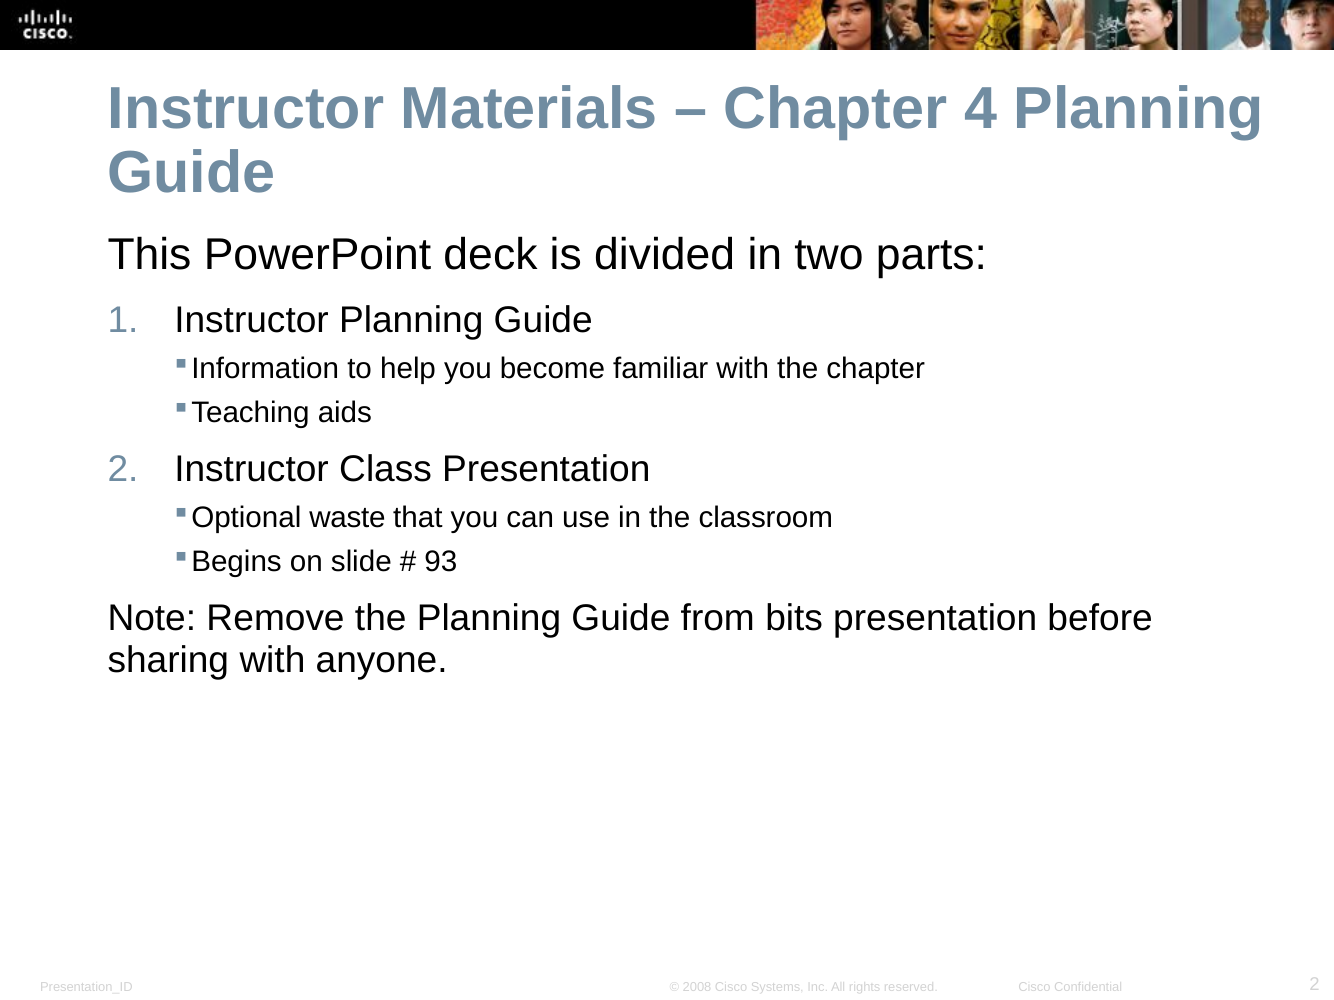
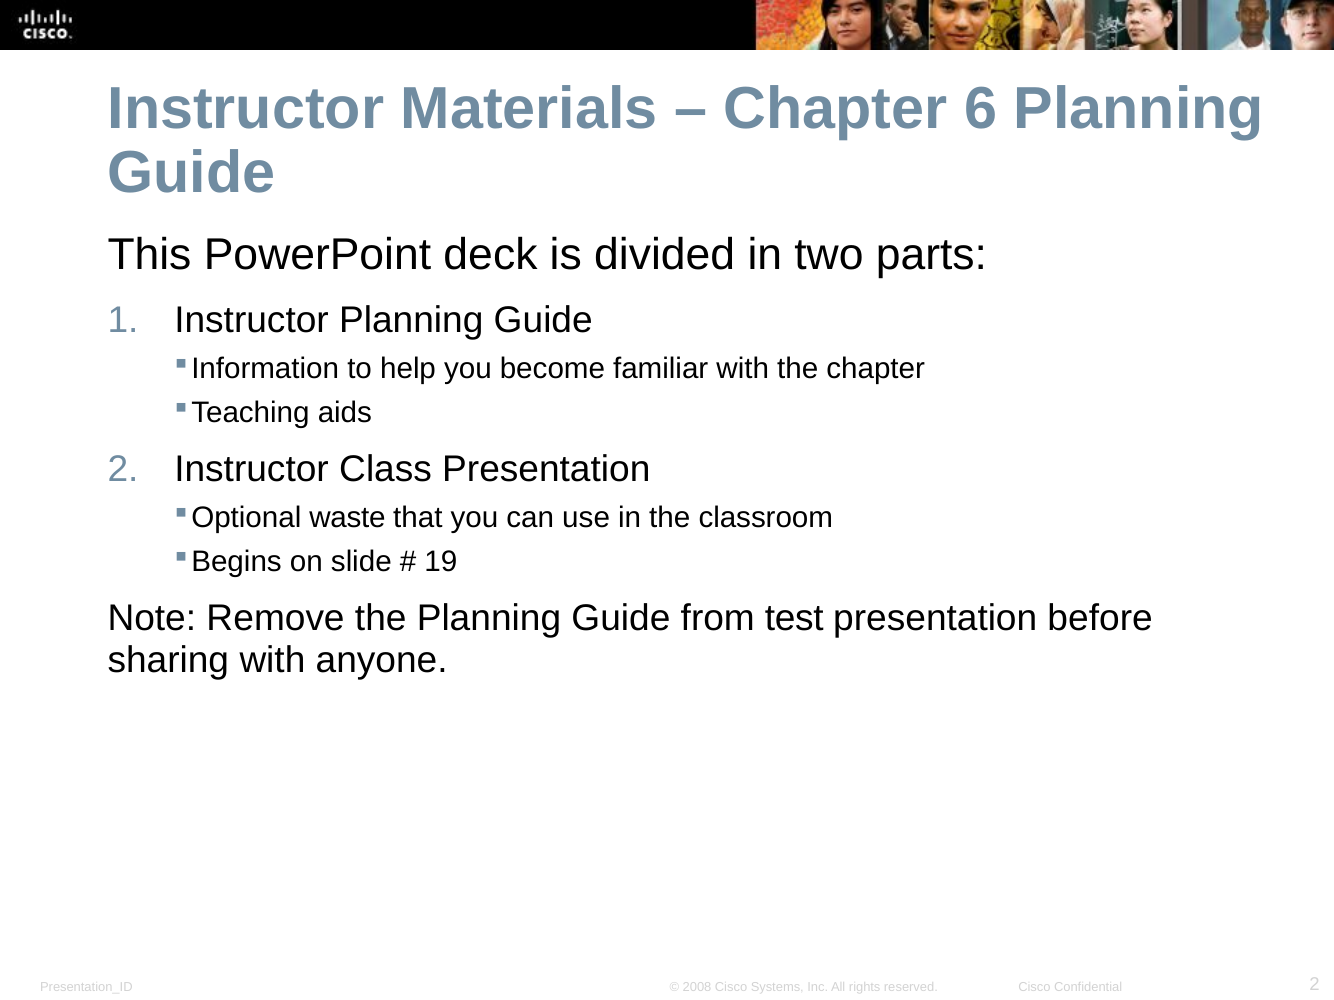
4: 4 -> 6 (981, 109)
93: 93 -> 19 (441, 562)
bits: bits -> test (794, 619)
